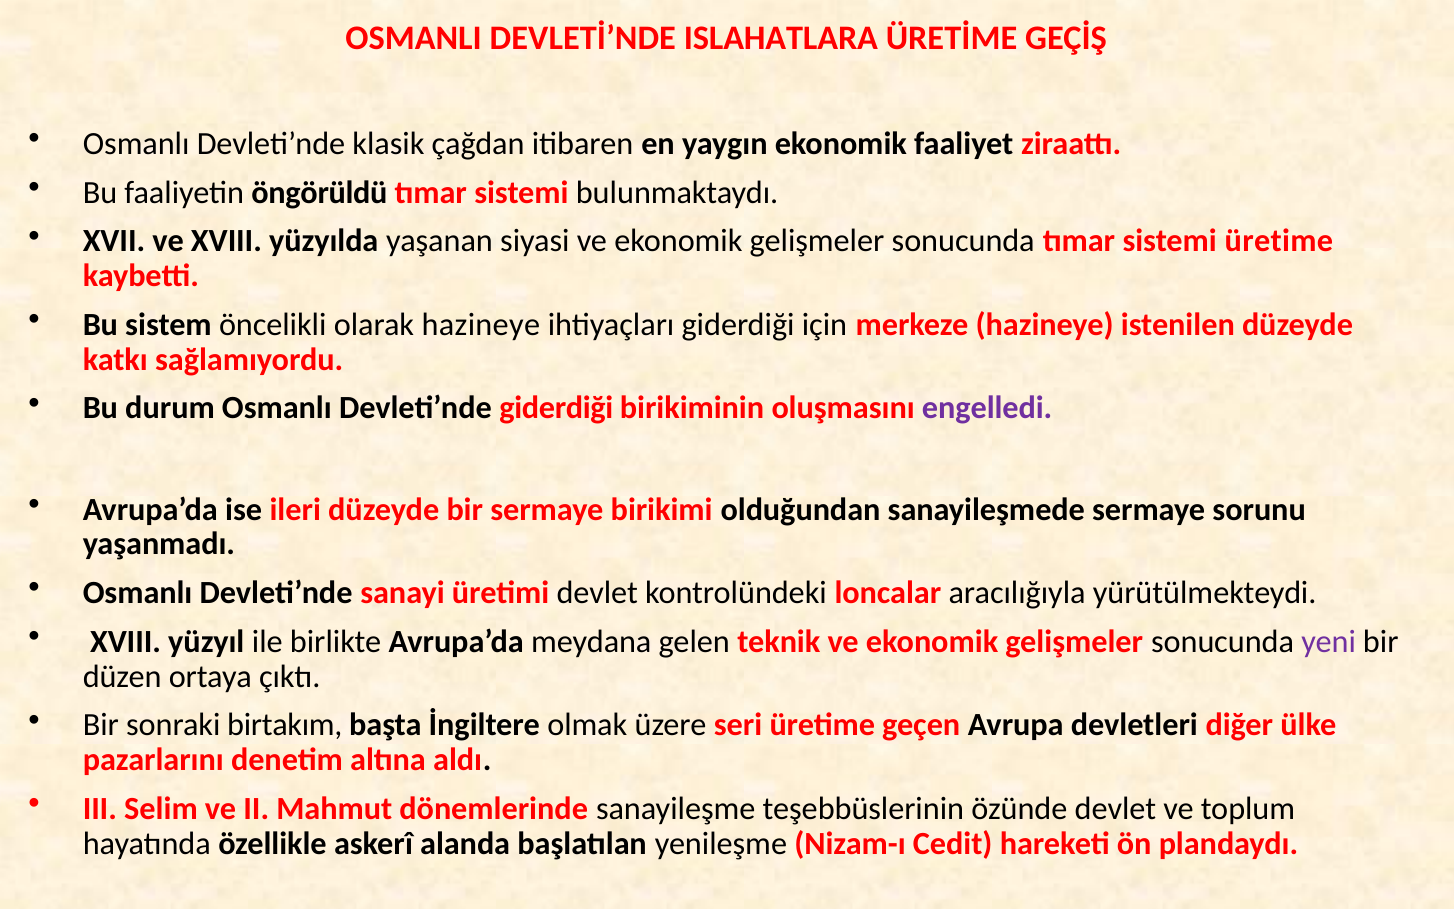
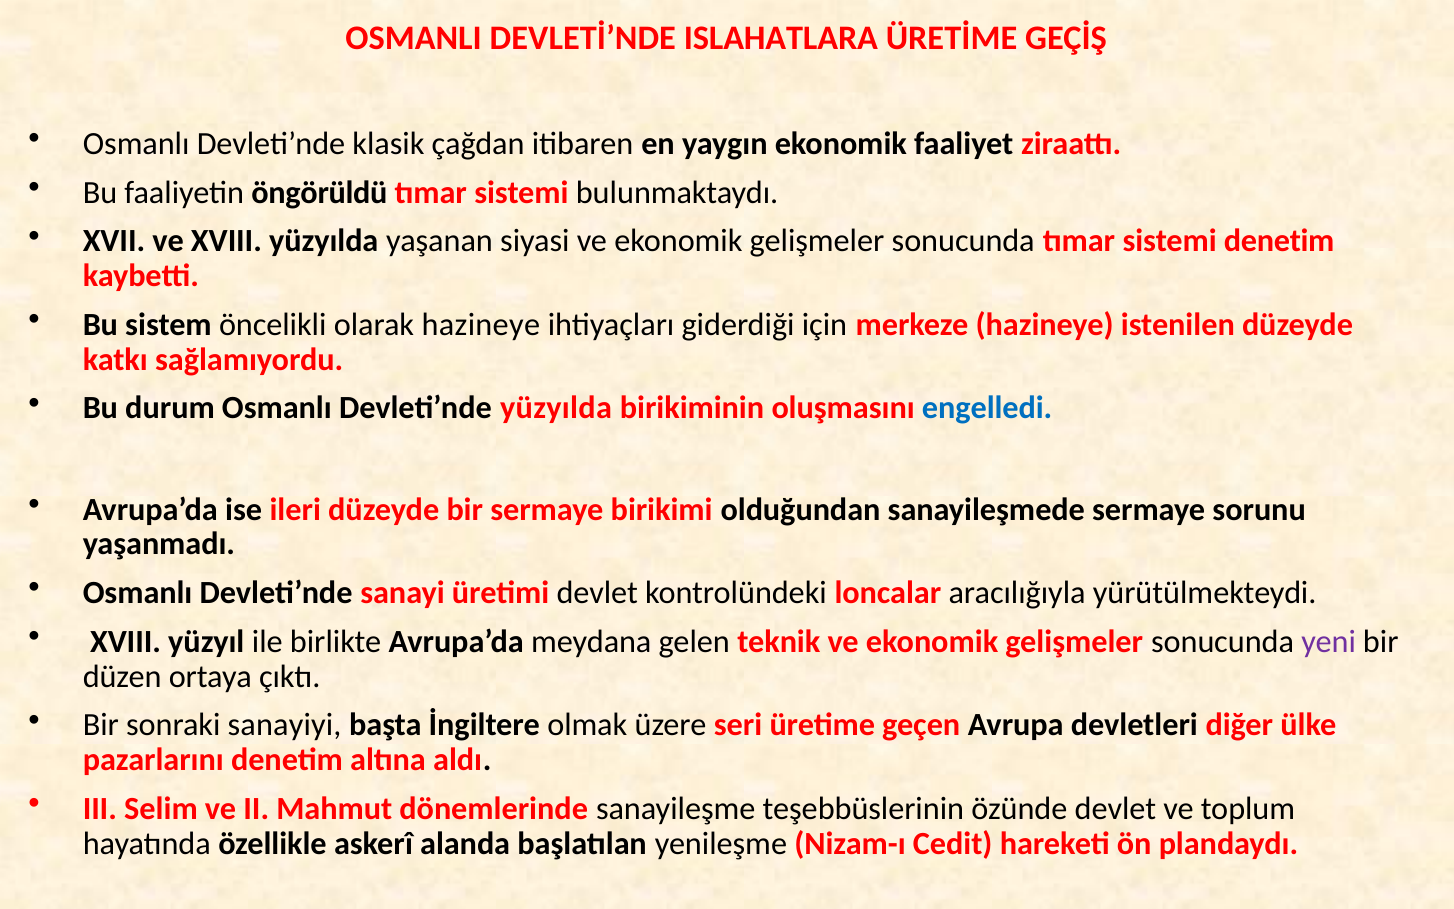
sistemi üretime: üretime -> denetim (1279, 241)
Devleti’nde giderdiği: giderdiği -> yüzyılda (556, 408)
engelledi colour: purple -> blue (987, 408)
birtakım: birtakım -> sanayiyi (285, 725)
